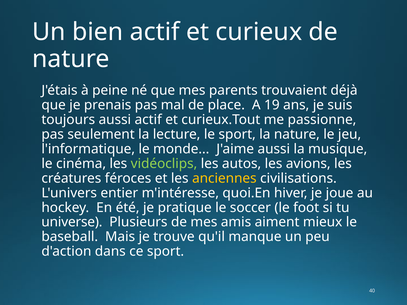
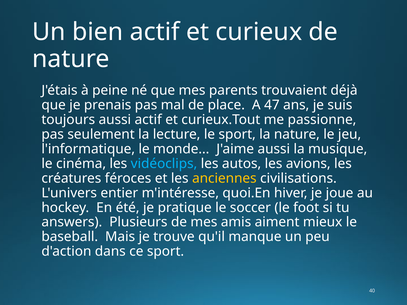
19: 19 -> 47 (272, 105)
vidéoclips colour: light green -> light blue (164, 164)
universe: universe -> answers (72, 222)
